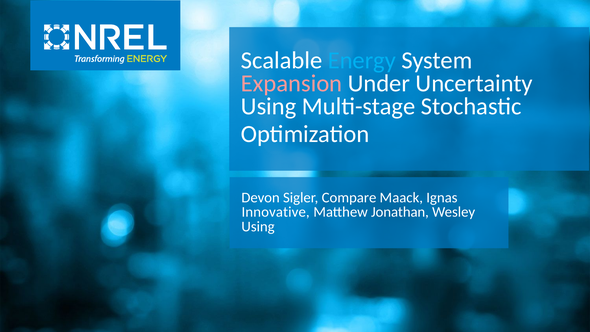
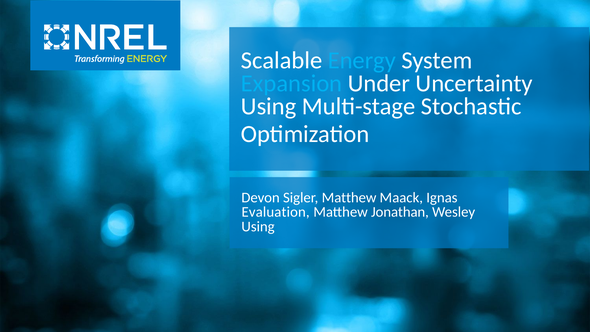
Expansion colour: pink -> light blue (292, 83)
Sigler Compare: Compare -> Matthew (349, 198)
Innovative: Innovative -> Evaluation (276, 212)
